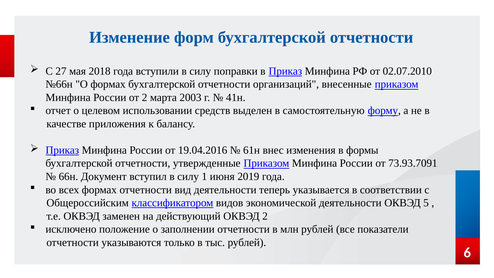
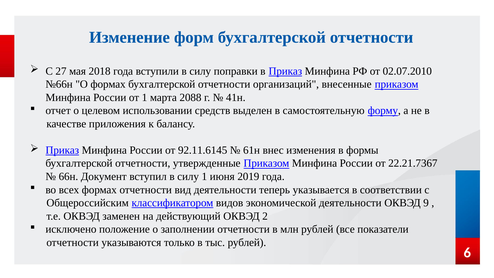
от 2: 2 -> 1 (145, 97)
2003: 2003 -> 2088 (190, 97)
19.04.2016: 19.04.2016 -> 92.11.6145 (203, 150)
73.93.7091: 73.93.7091 -> 22.21.7367 (413, 163)
5: 5 -> 9 (426, 203)
